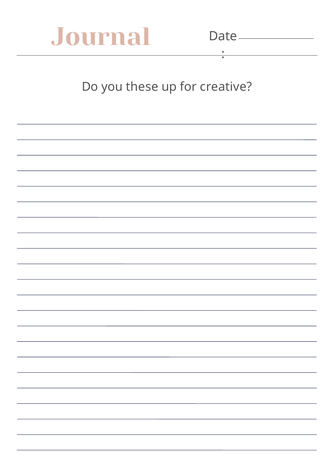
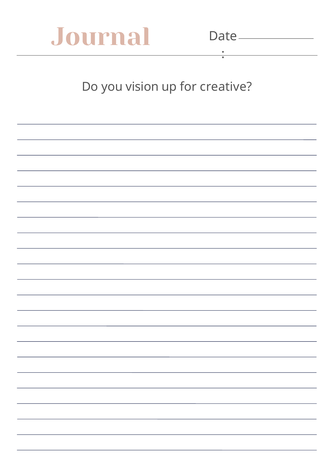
these: these -> vision (142, 87)
